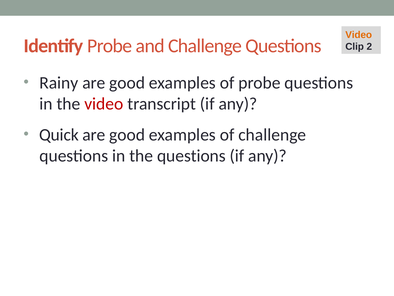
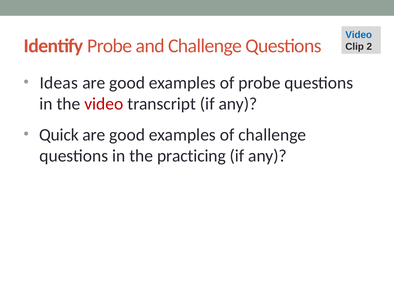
Video colour: orange -> blue (359, 35)
Rainy: Rainy -> Ideas (59, 83)
the questions: questions -> practicing (191, 156)
